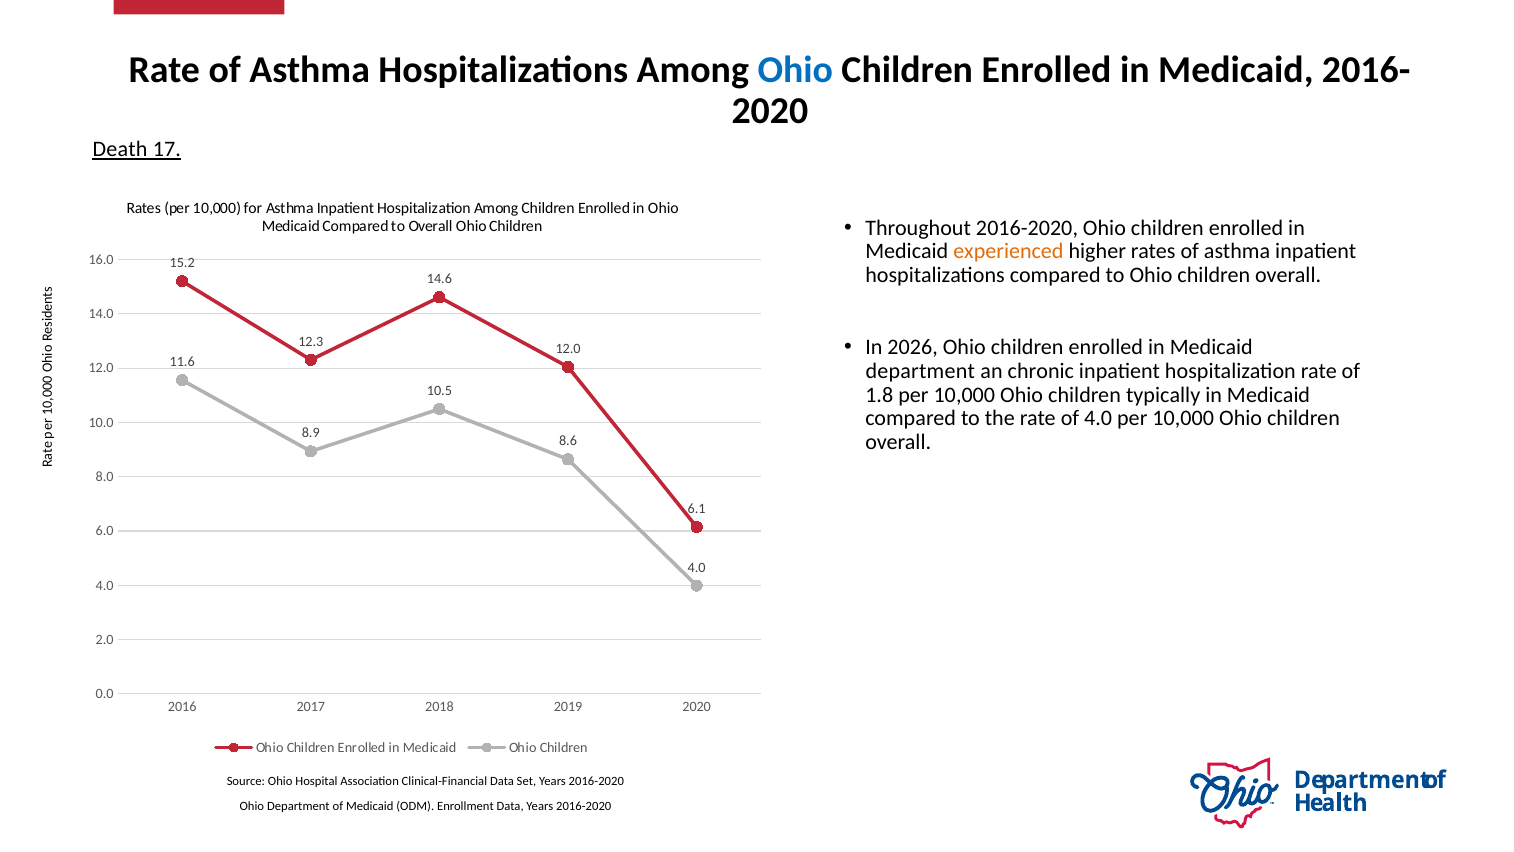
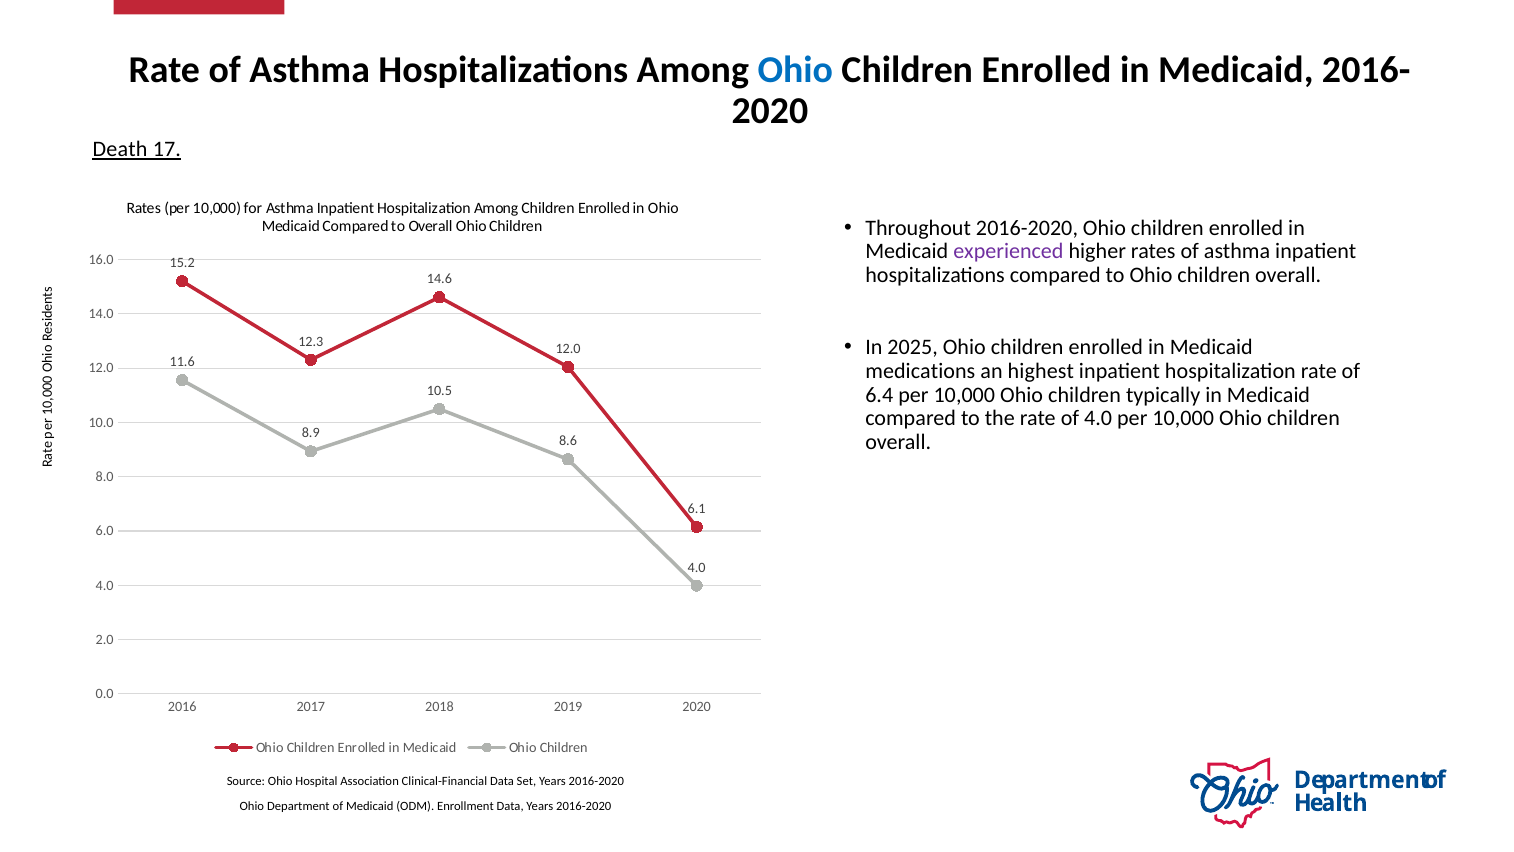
experienced colour: orange -> purple (1008, 252)
2026: 2026 -> 2025 (913, 347)
department: department -> medications (920, 371)
chronic: chronic -> highest (1041, 371)
1.8: 1.8 -> 6.4 (879, 395)
